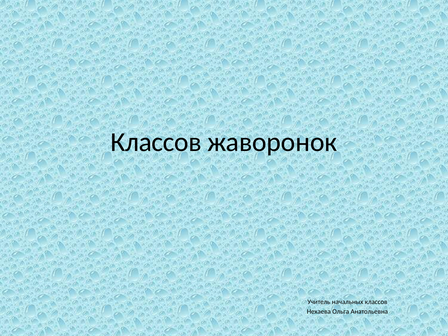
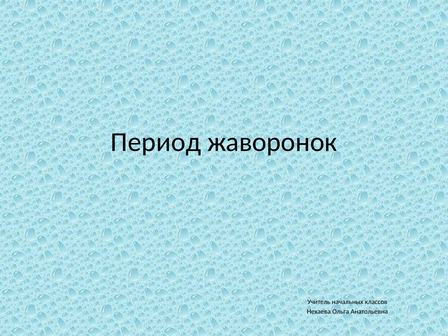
Классов: Классов -> Период (156, 142)
